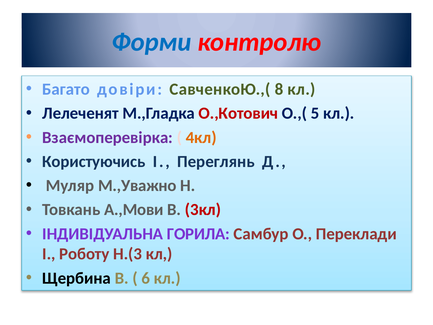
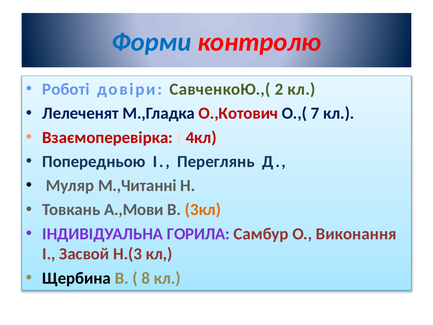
Багато: Багато -> Роботі (66, 89)
8: 8 -> 2 (279, 89)
5: 5 -> 7 (315, 113)
Взаємоперевірка colour: purple -> red (108, 137)
4кл colour: orange -> red (201, 137)
Користуючись: Користуючись -> Попередньою (94, 161)
М.,Уважно: М.,Уважно -> М.,Читанні (137, 186)
3кл colour: red -> orange (203, 210)
Переклади: Переклади -> Виконання (356, 234)
Роботу: Роботу -> Засвой (84, 254)
6: 6 -> 8 (146, 278)
